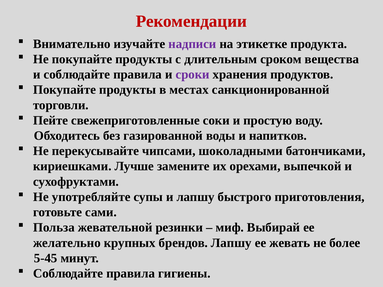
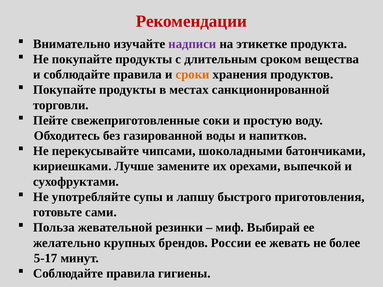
сроки colour: purple -> orange (193, 75)
брендов Лапшу: Лапшу -> России (231, 243)
5-45: 5-45 -> 5-17 (46, 258)
